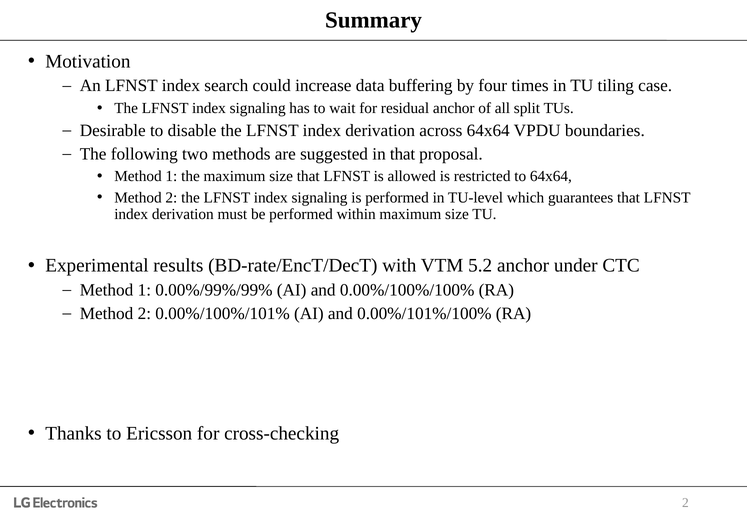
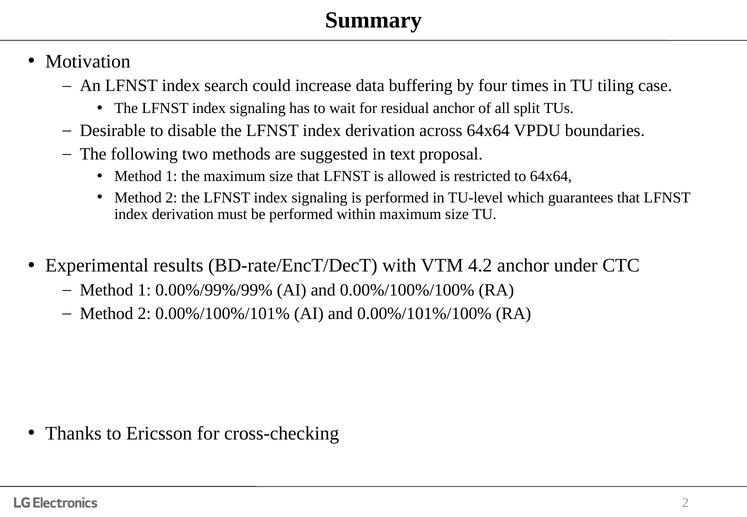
in that: that -> text (403, 154)
5.2: 5.2 -> 4.2 (480, 266)
